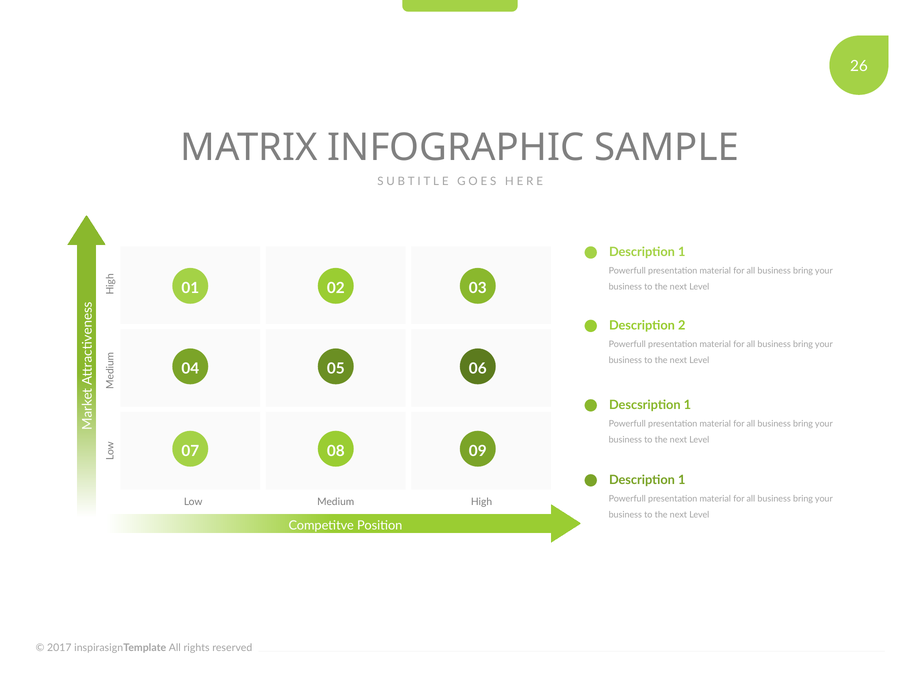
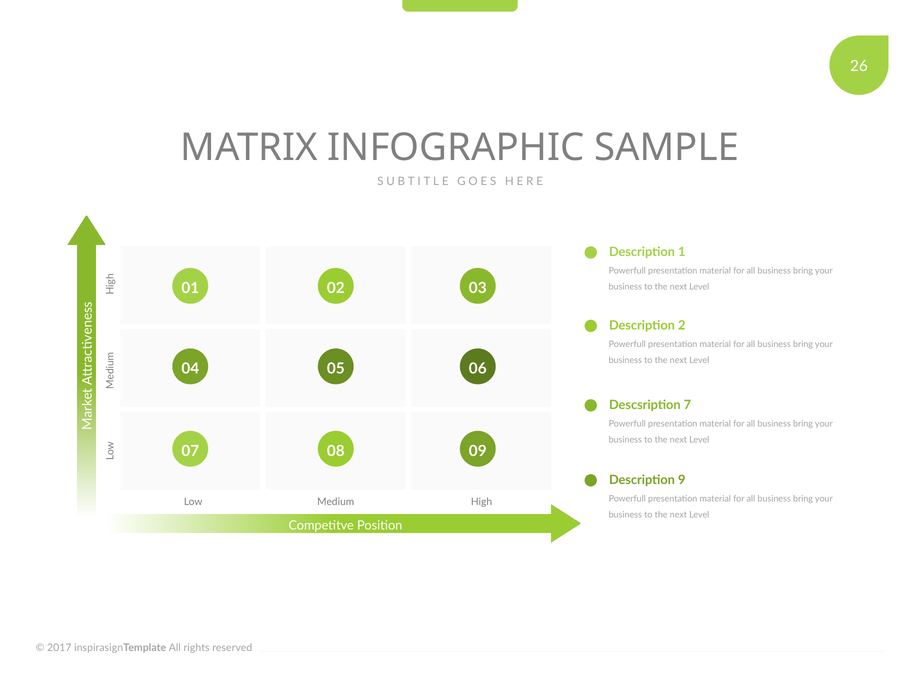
Descsription 1: 1 -> 7 (687, 405)
1: 1 -> 9 (682, 480)
